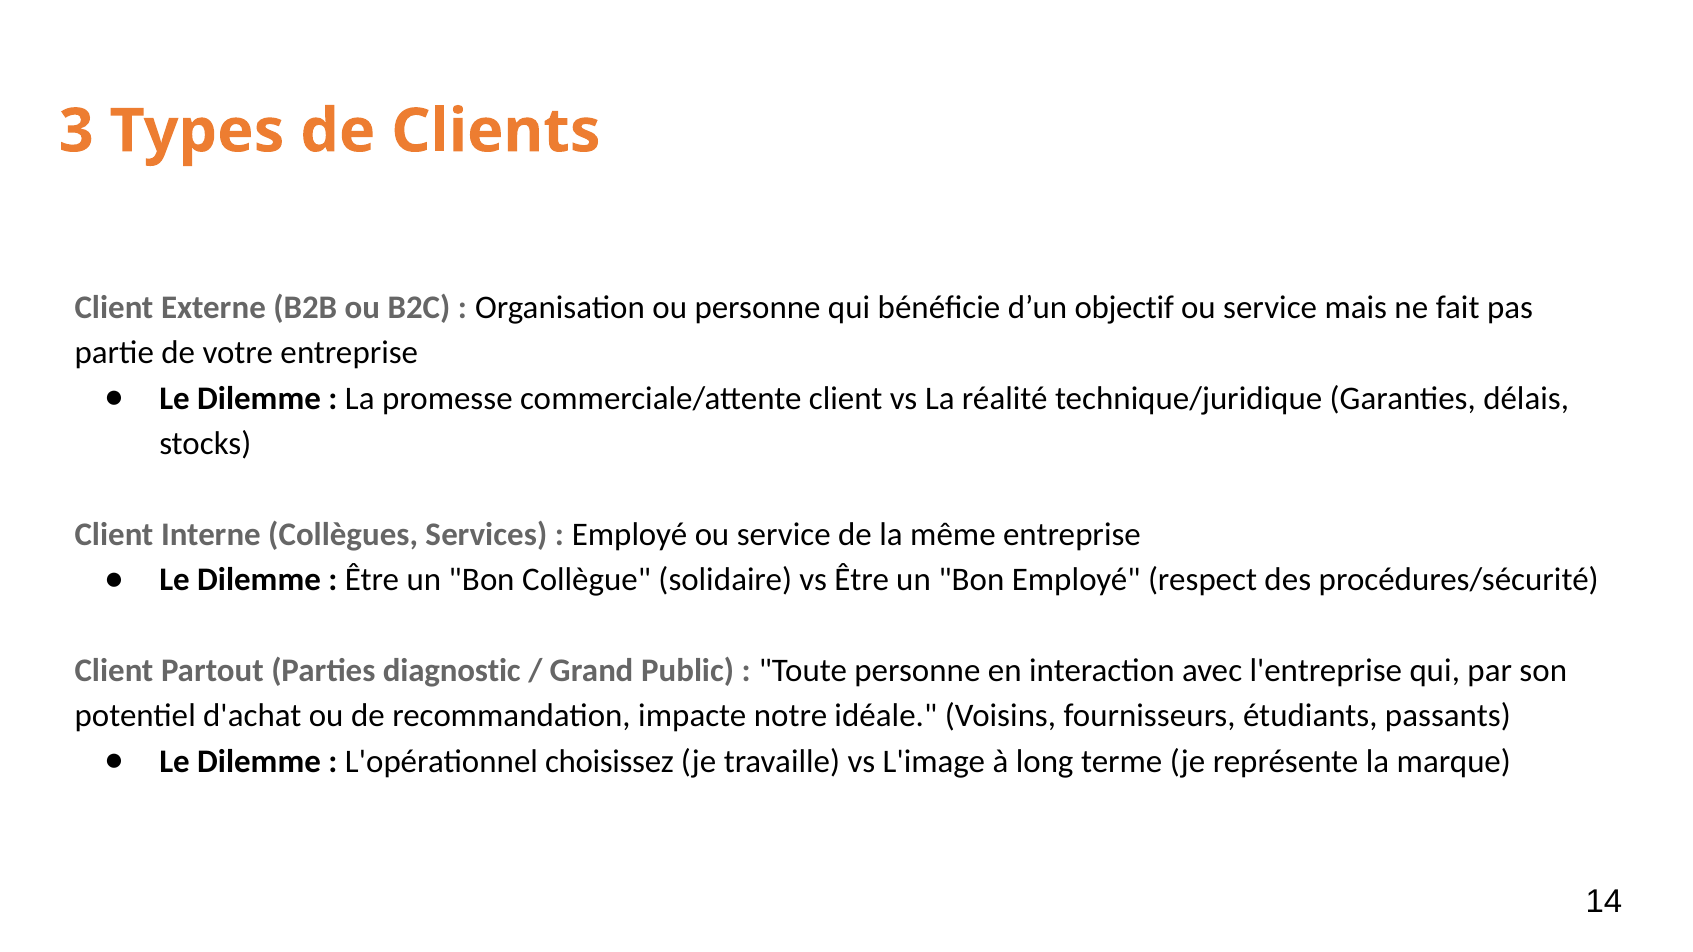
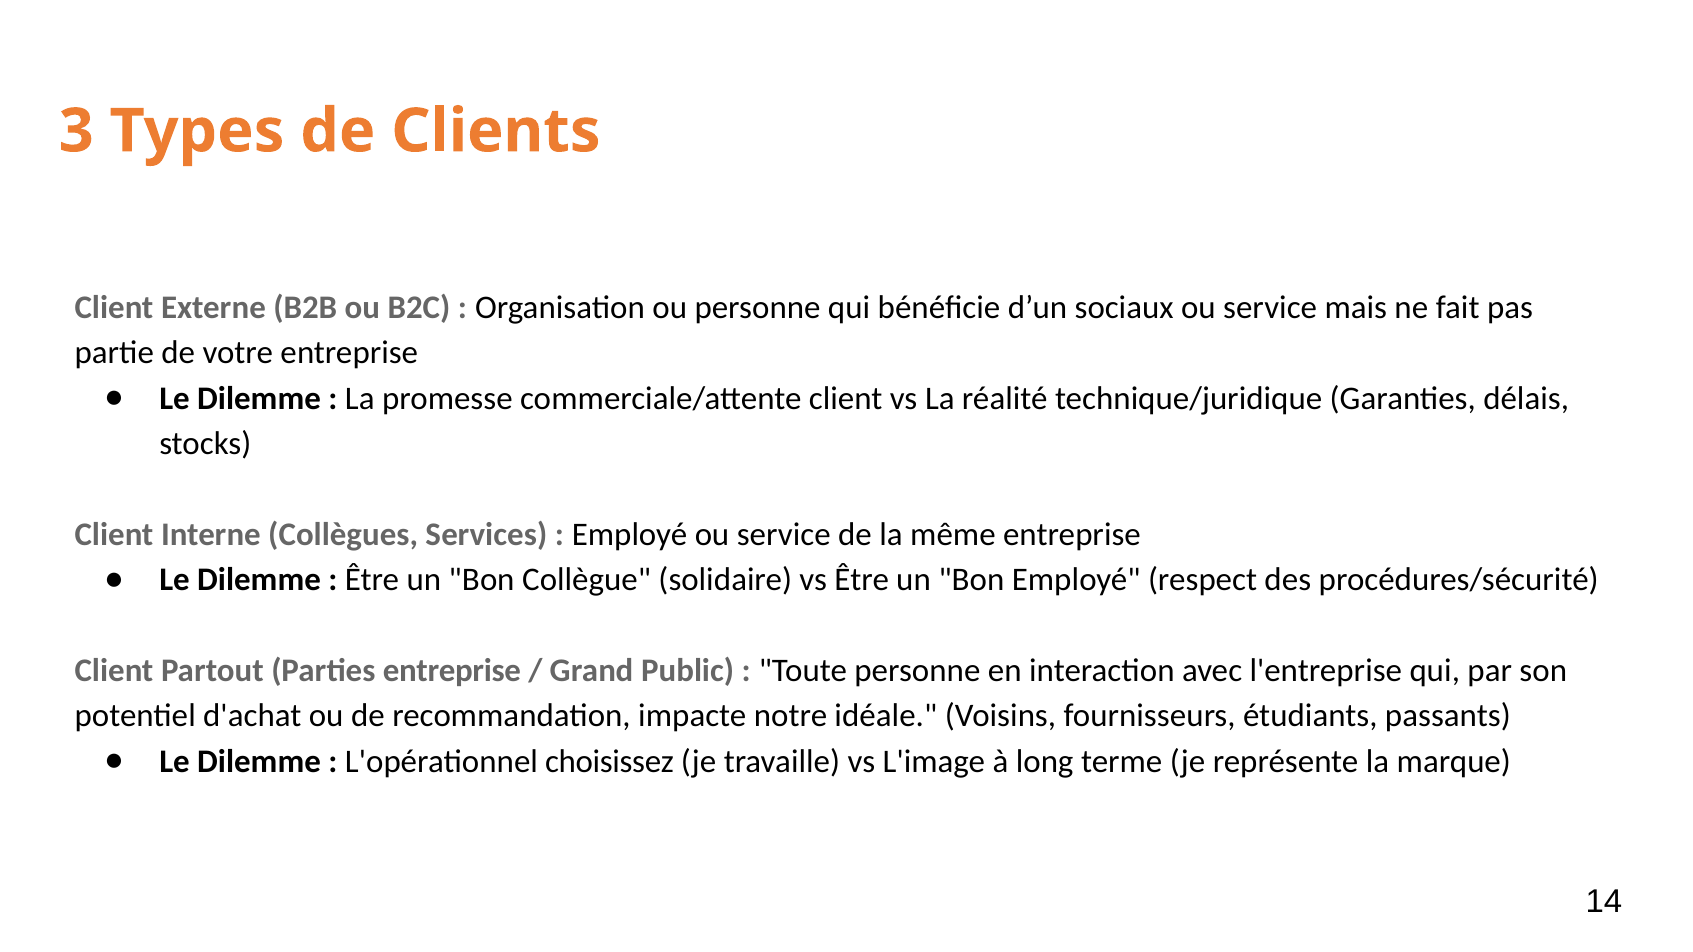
objectif: objectif -> sociaux (1124, 308)
Parties diagnostic: diagnostic -> entreprise (452, 671)
